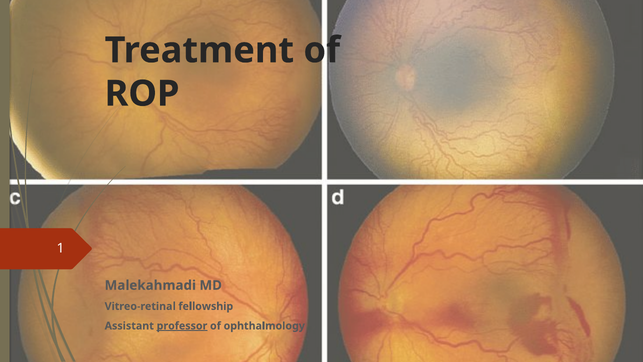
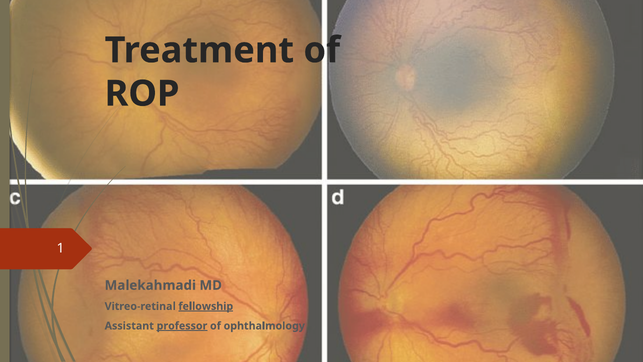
fellowship underline: none -> present (206, 306)
